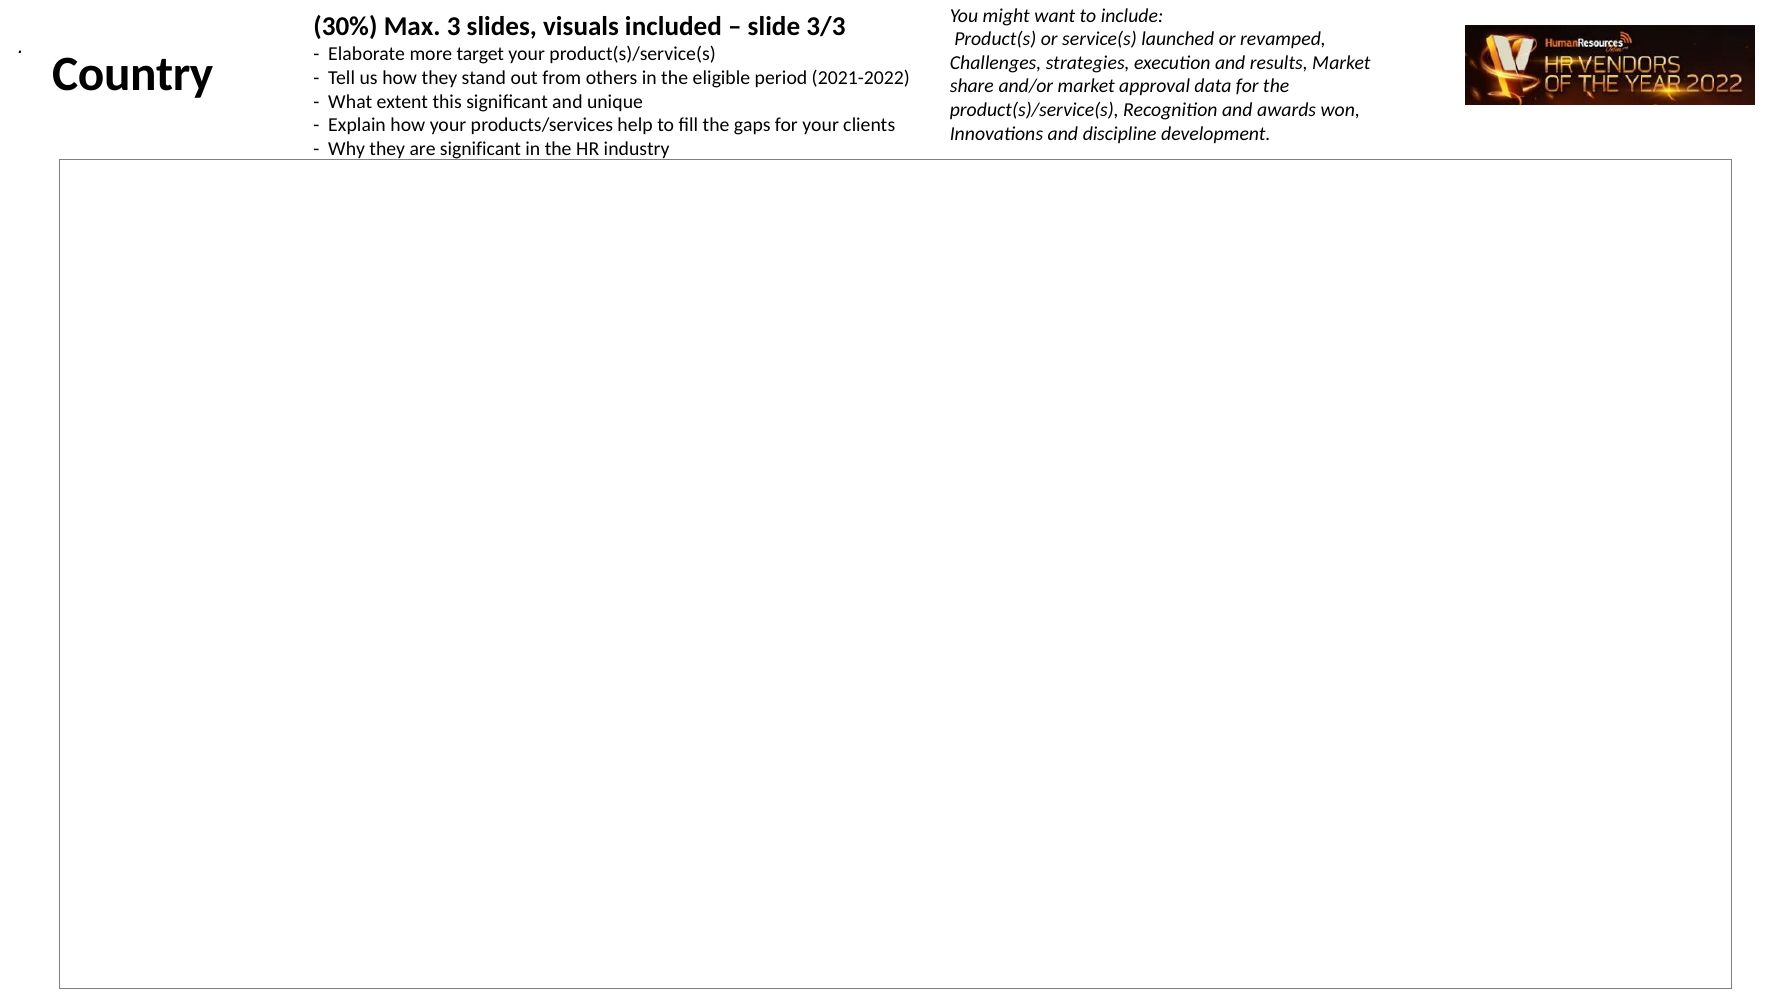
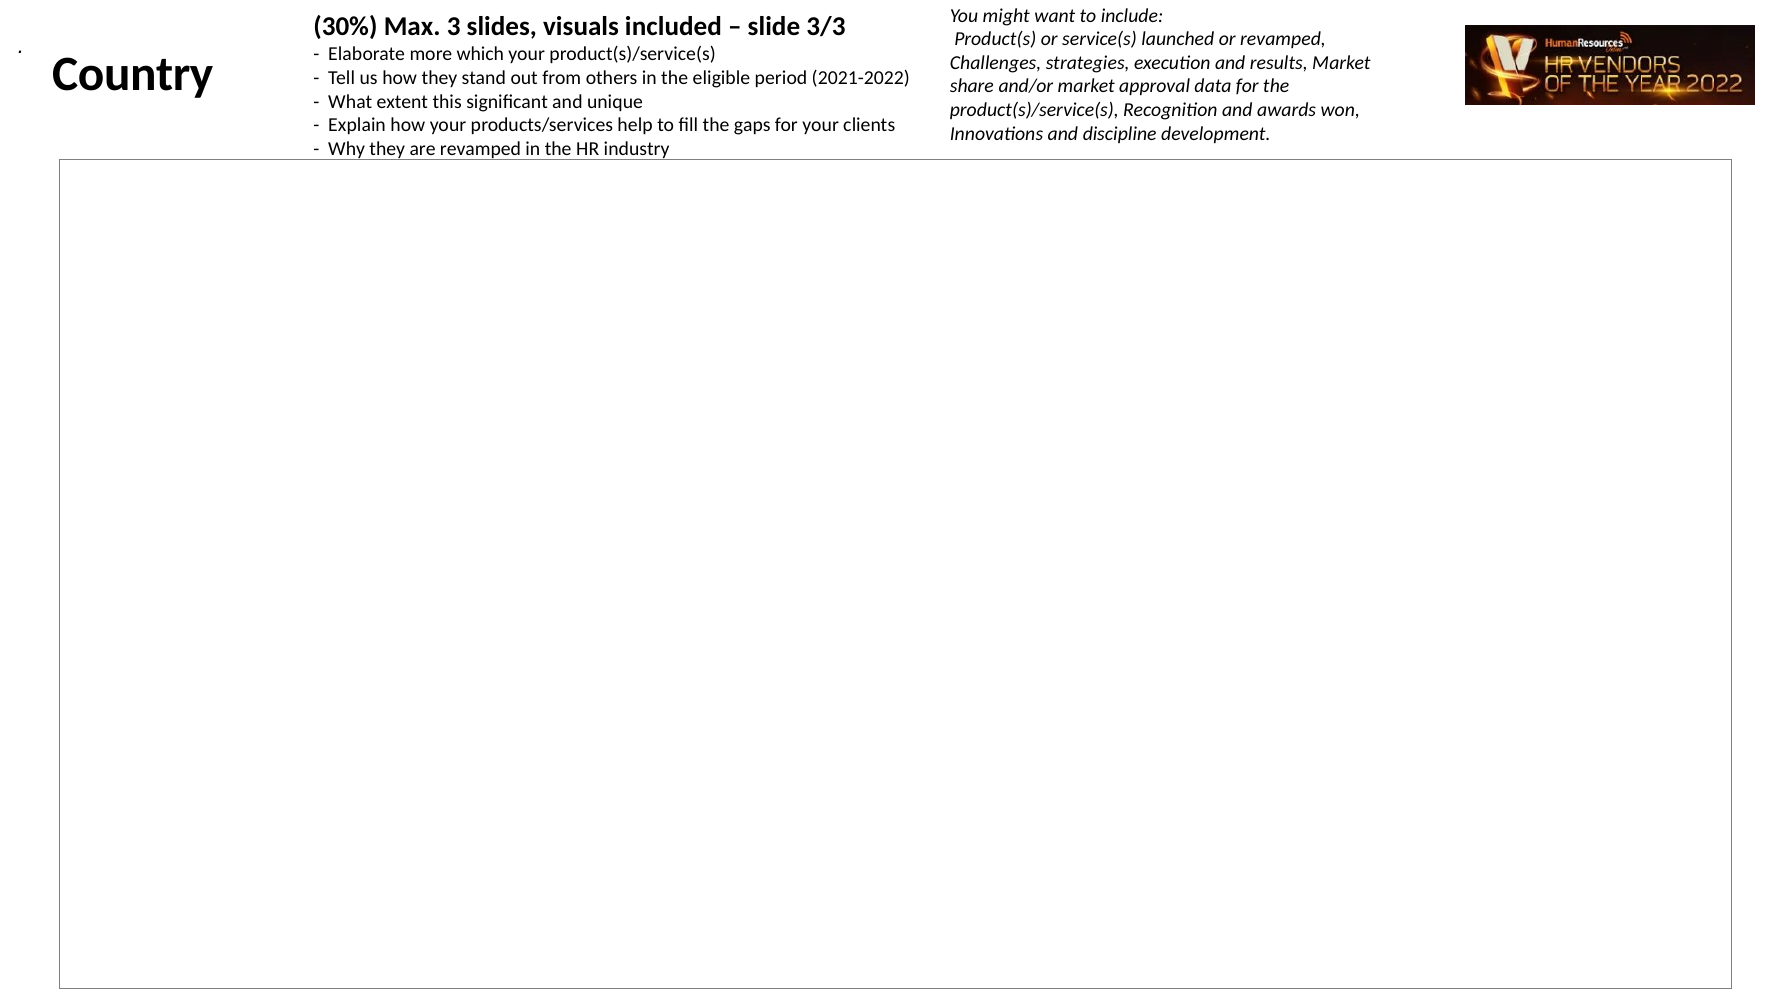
target: target -> which (480, 54)
are significant: significant -> revamped (481, 149)
